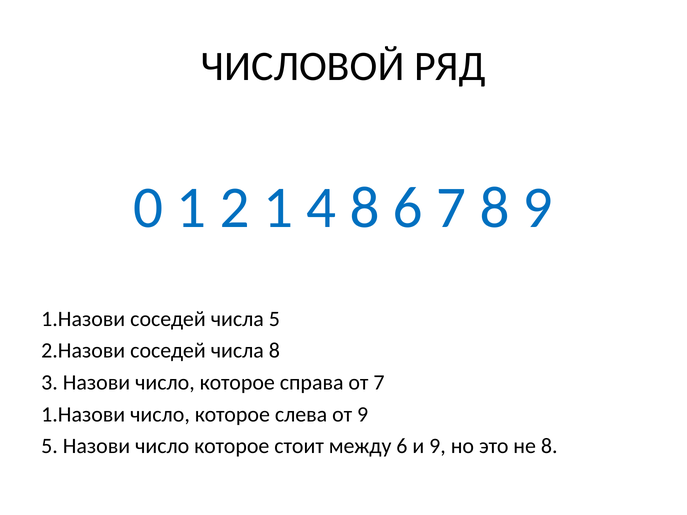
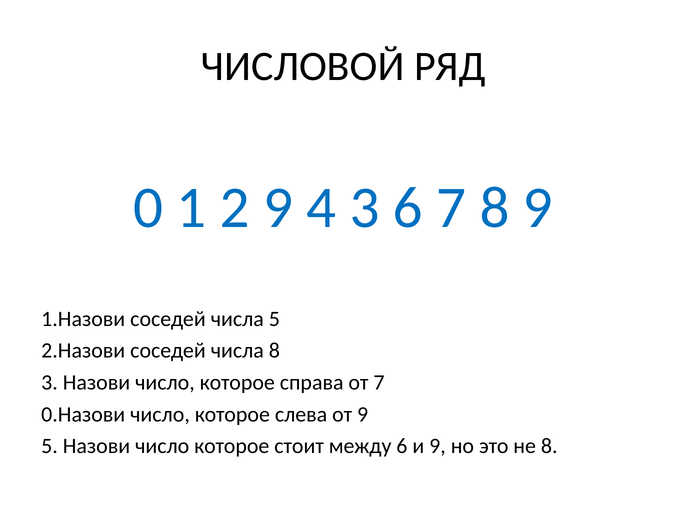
2 1: 1 -> 9 (278, 208)
4 8: 8 -> 3 (365, 208)
1.Назови: 1.Назови -> 0.Назови (83, 415)
